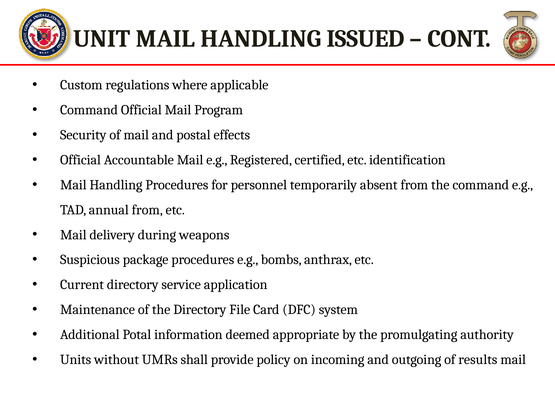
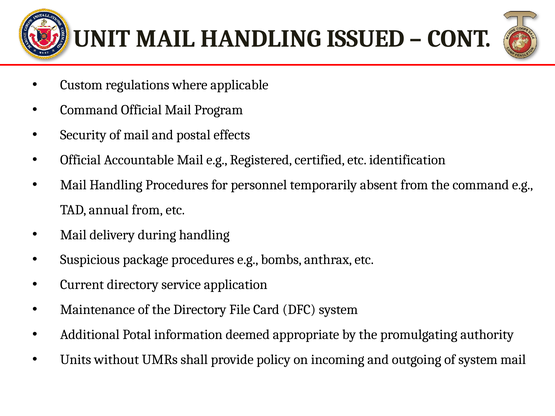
during weapons: weapons -> handling (204, 235)
of results: results -> system (478, 360)
